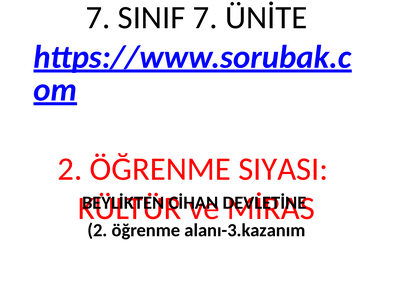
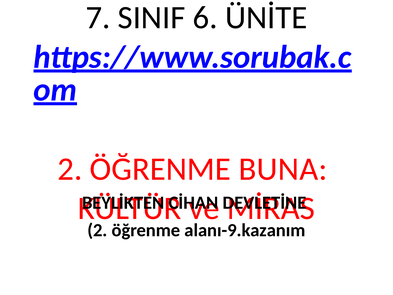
SINIF 7: 7 -> 6 (205, 18)
SIYASI: SIYASI -> BUNA (283, 169)
alanı-3.kazanım: alanı-3.kazanım -> alanı-9.kazanım (245, 230)
